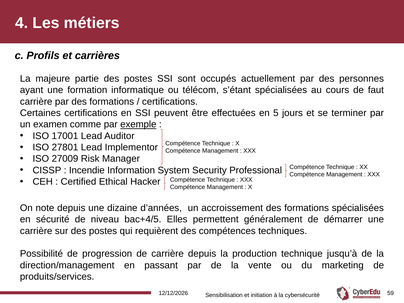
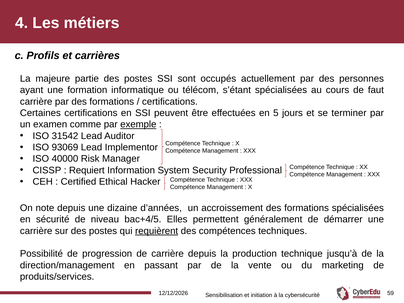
17001: 17001 -> 31542 (65, 136)
27801: 27801 -> 93069 (65, 147)
27009: 27009 -> 40000 (65, 159)
Incendie: Incendie -> Requiert (87, 170)
requièrent underline: none -> present (157, 231)
